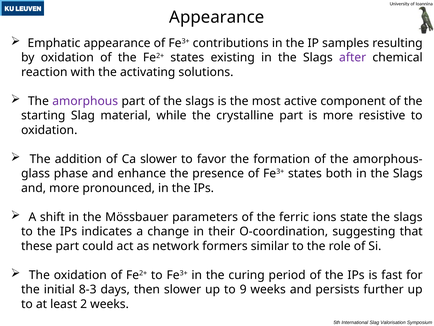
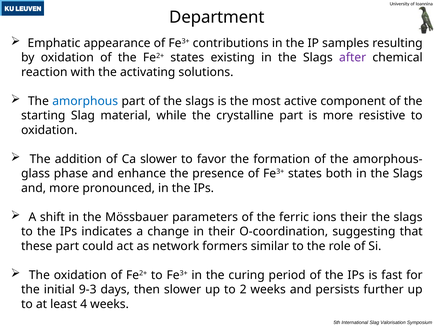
Appearance: Appearance -> Department (217, 17)
amorphous colour: purple -> blue (85, 101)
ions state: state -> their (354, 217)
8-3: 8-3 -> 9-3 (88, 289)
9: 9 -> 2 (243, 289)
2: 2 -> 4 (84, 304)
